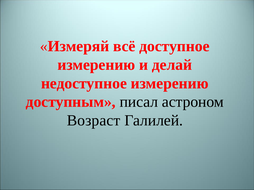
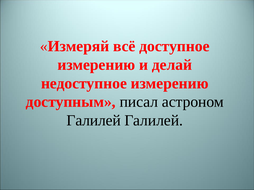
Возраст: Возраст -> Галилей (94, 121)
